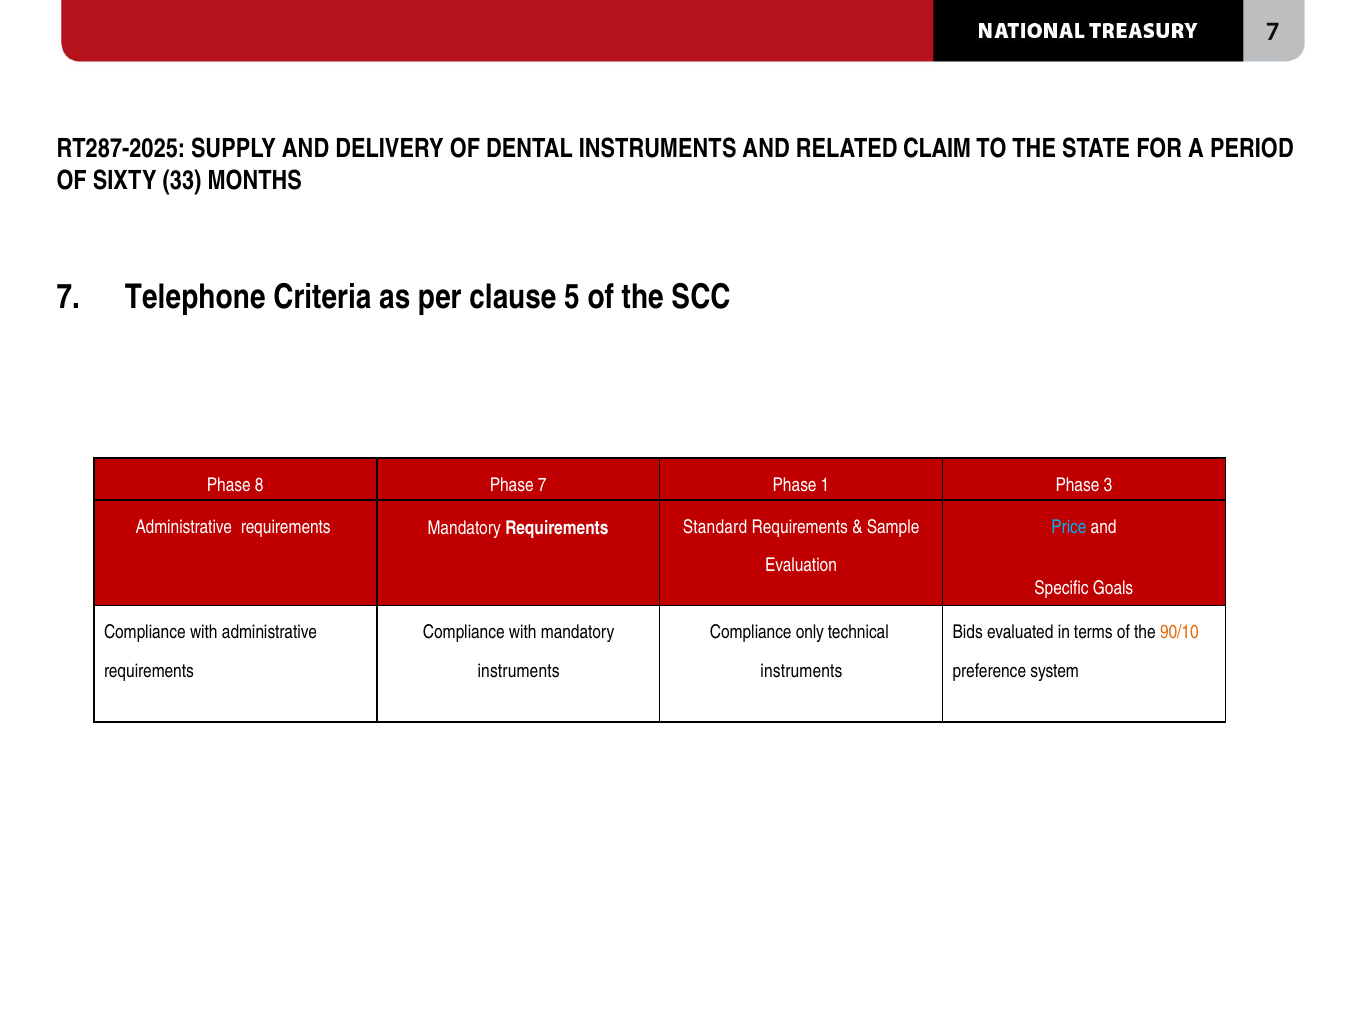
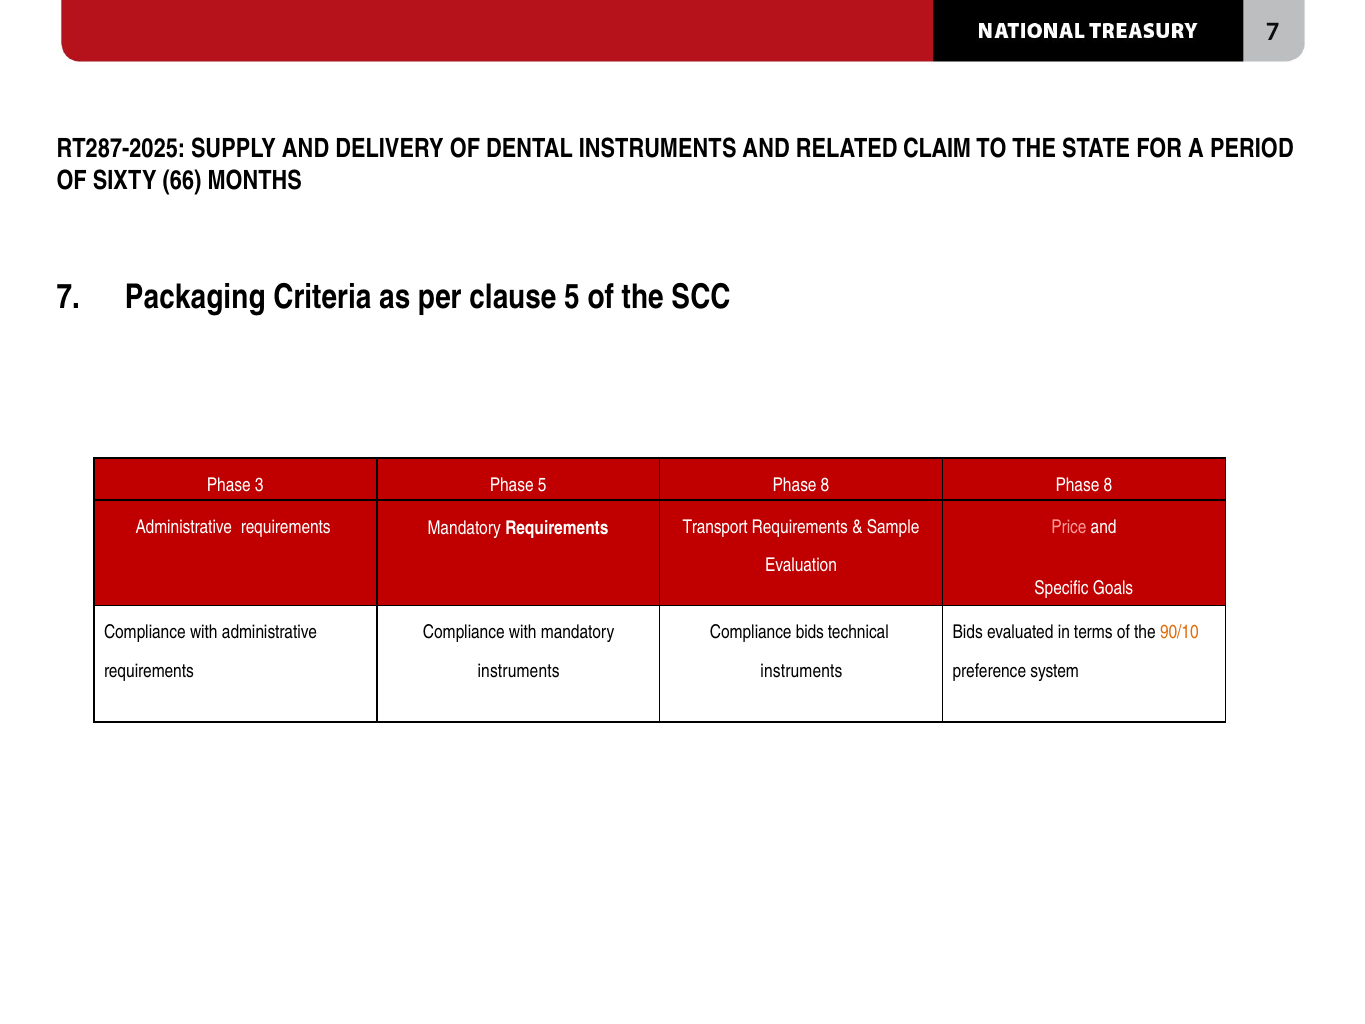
33: 33 -> 66 (182, 181)
Telephone: Telephone -> Packaging (195, 298)
8: 8 -> 3 (259, 485)
Phase 7: 7 -> 5 (542, 485)
1: 1 -> 8 (825, 485)
3: 3 -> 8 (1108, 485)
Standard: Standard -> Transport (715, 527)
Price colour: light blue -> pink (1069, 527)
Compliance only: only -> bids (810, 633)
